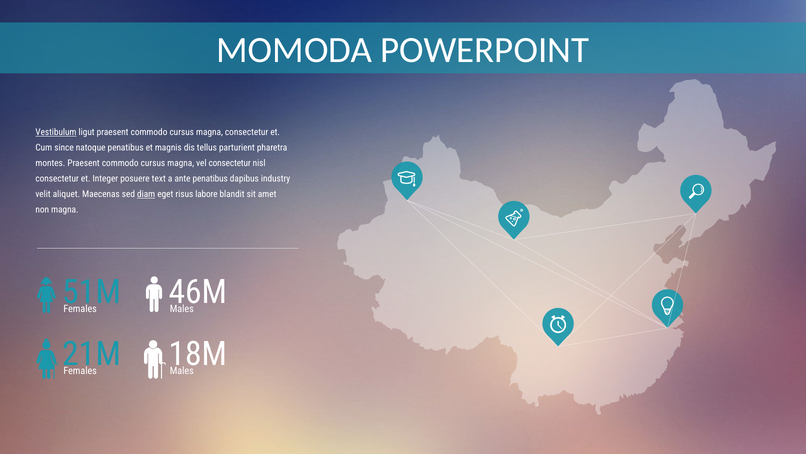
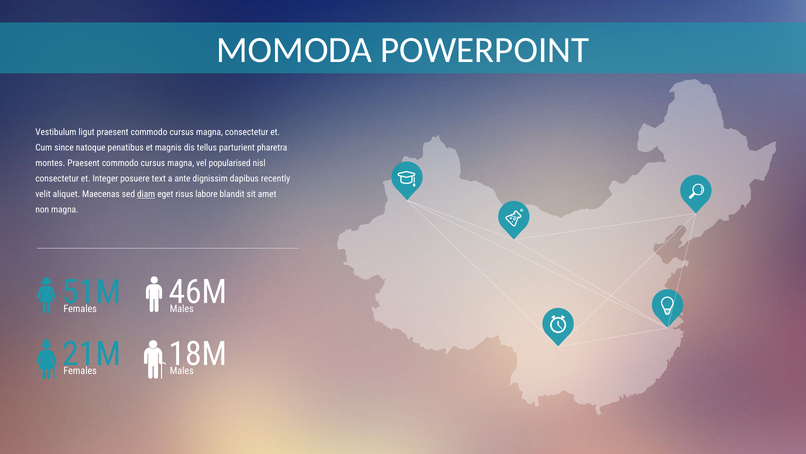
Vestibulum underline: present -> none (56, 132)
vel consectetur: consectetur -> popularised (230, 163)
ante penatibus: penatibus -> dignissim (210, 179)
industry: industry -> recently (276, 179)
